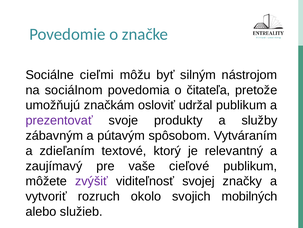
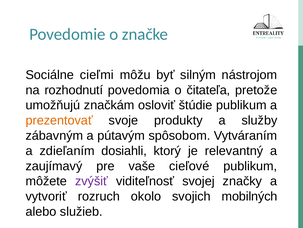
sociálnom: sociálnom -> rozhodnutí (74, 90)
udržal: udržal -> štúdie (196, 105)
prezentovať colour: purple -> orange (59, 120)
textové: textové -> dosiahli (124, 150)
